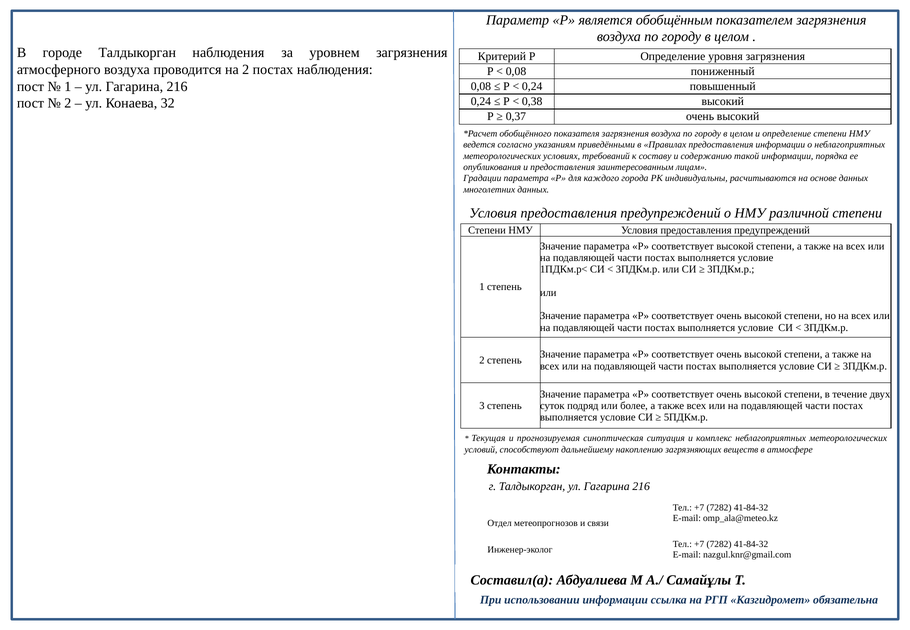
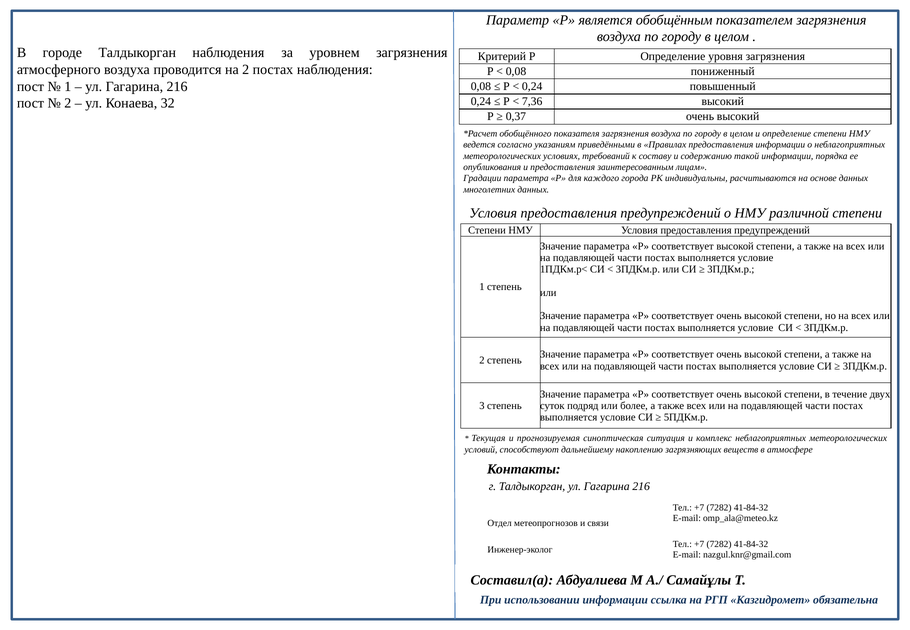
0,38: 0,38 -> 7,36 (532, 101)
